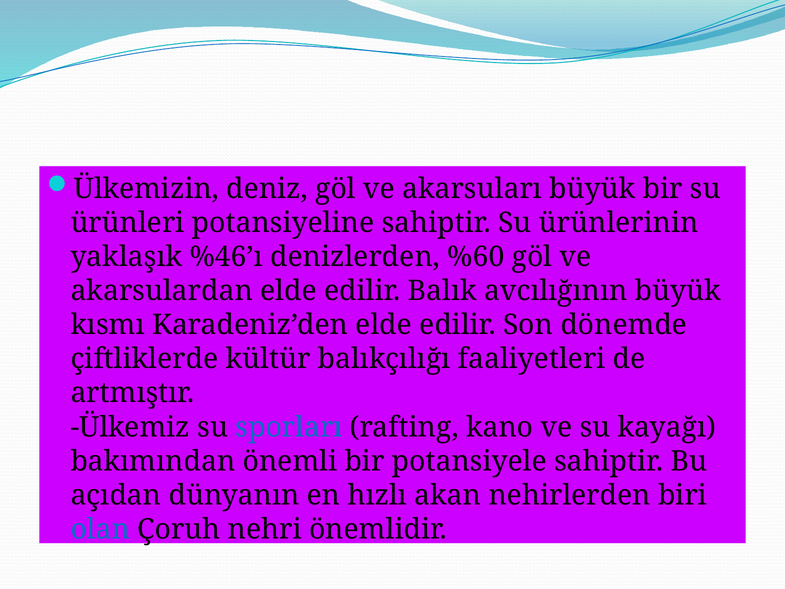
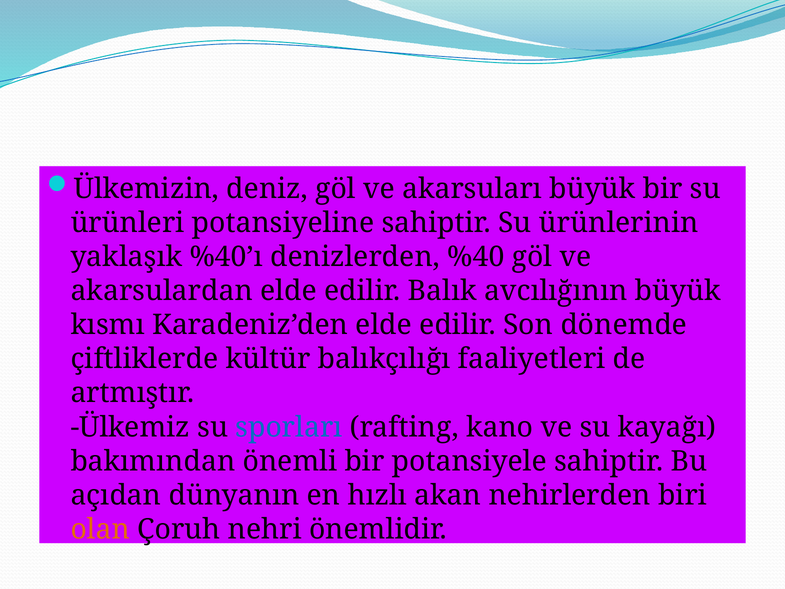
%46’ı: %46’ı -> %40’ı (226, 257)
%60: %60 -> %40 (476, 257)
olan colour: blue -> orange (100, 529)
